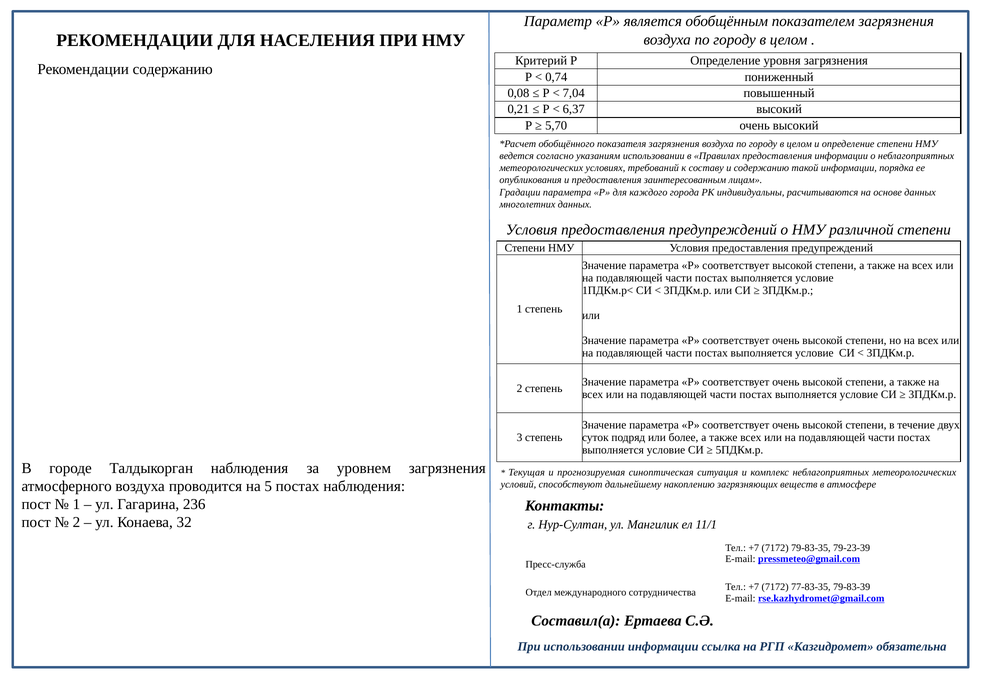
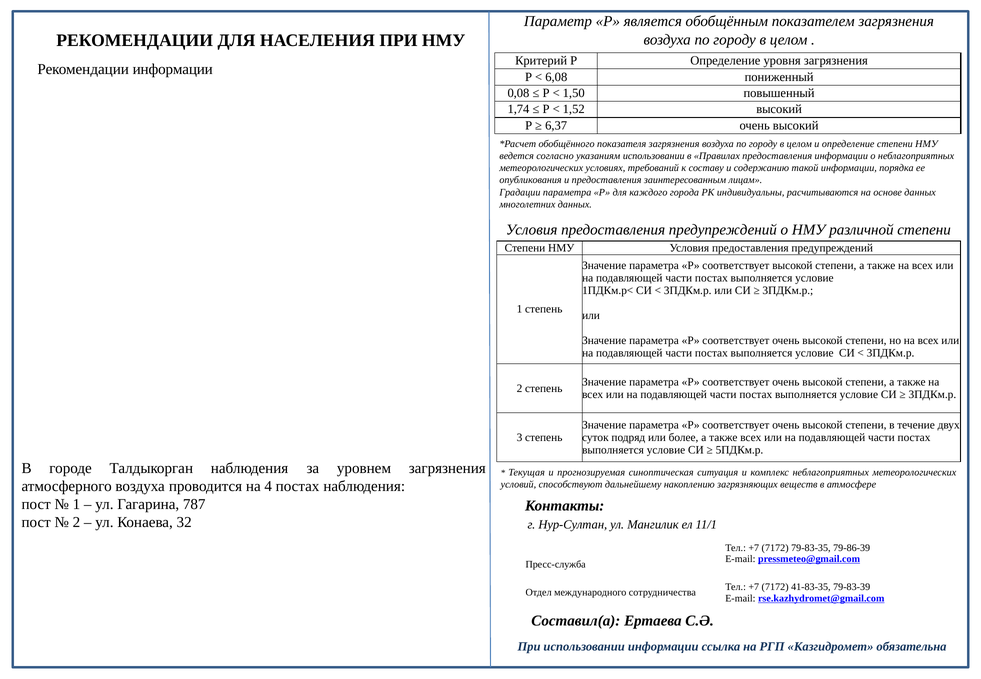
Рекомендации содержанию: содержанию -> информации (173, 70)
0,74: 0,74 -> 6,08 (556, 77)
7,04: 7,04 -> 1,50 (574, 93)
0,21: 0,21 -> 1,74 (518, 109)
6,37: 6,37 -> 1,52 (574, 109)
5,70: 5,70 -> 6,37 (556, 125)
5: 5 -> 4 (268, 486)
236: 236 -> 787 (194, 505)
79-23-39: 79-23-39 -> 79-86-39 (852, 548)
77-83-35: 77-83-35 -> 41-83-35 (811, 587)
